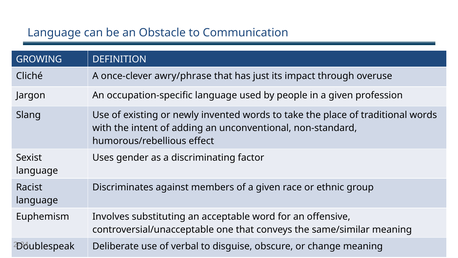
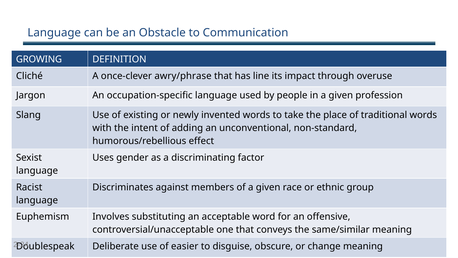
just: just -> line (261, 76)
verbal: verbal -> easier (185, 246)
